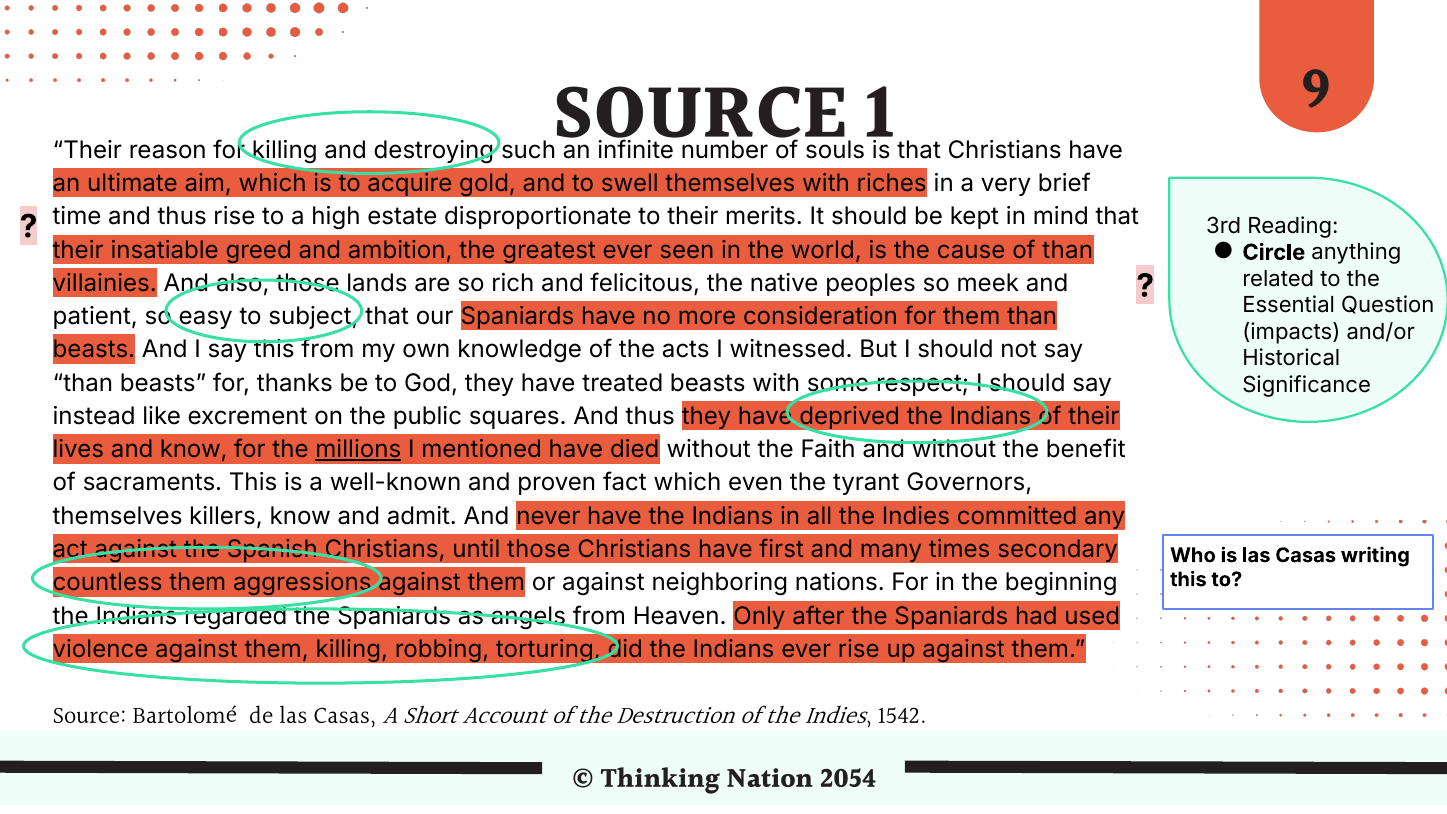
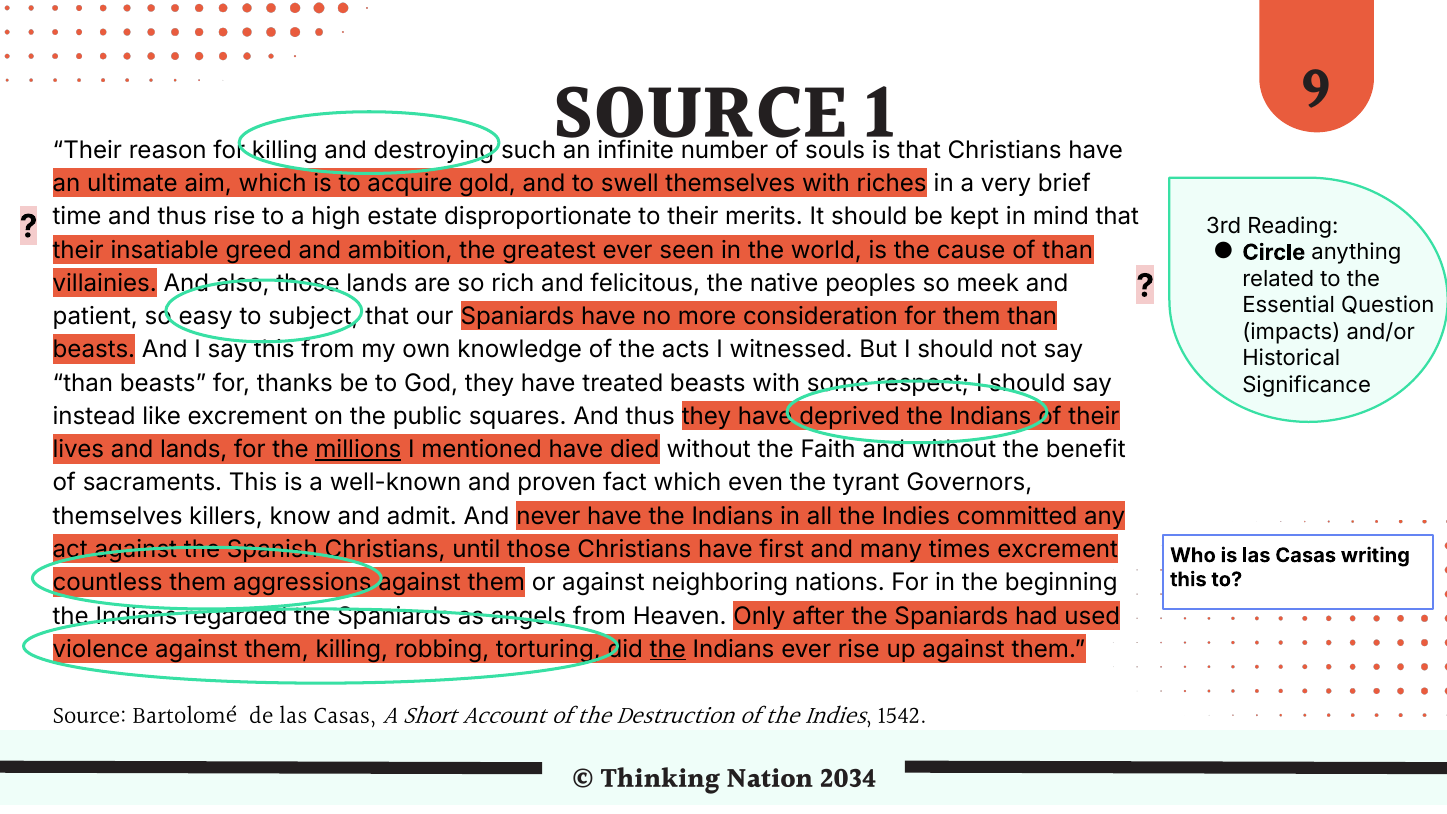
and know: know -> lands (194, 450)
times secondary: secondary -> excrement (1058, 549)
the underline: none -> present (668, 649)
2054: 2054 -> 2034 (848, 779)
